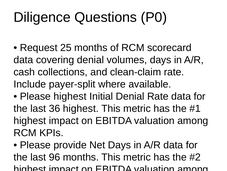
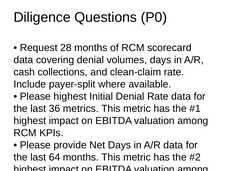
25: 25 -> 28 (66, 48)
36 highest: highest -> metrics (81, 108)
96: 96 -> 64 (55, 157)
